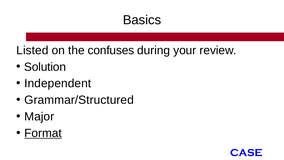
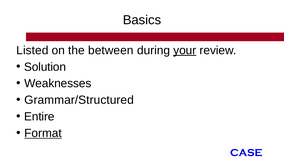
confuses: confuses -> between (111, 50)
your underline: none -> present (185, 50)
Independent: Independent -> Weaknesses (58, 83)
Major: Major -> Entire (39, 116)
